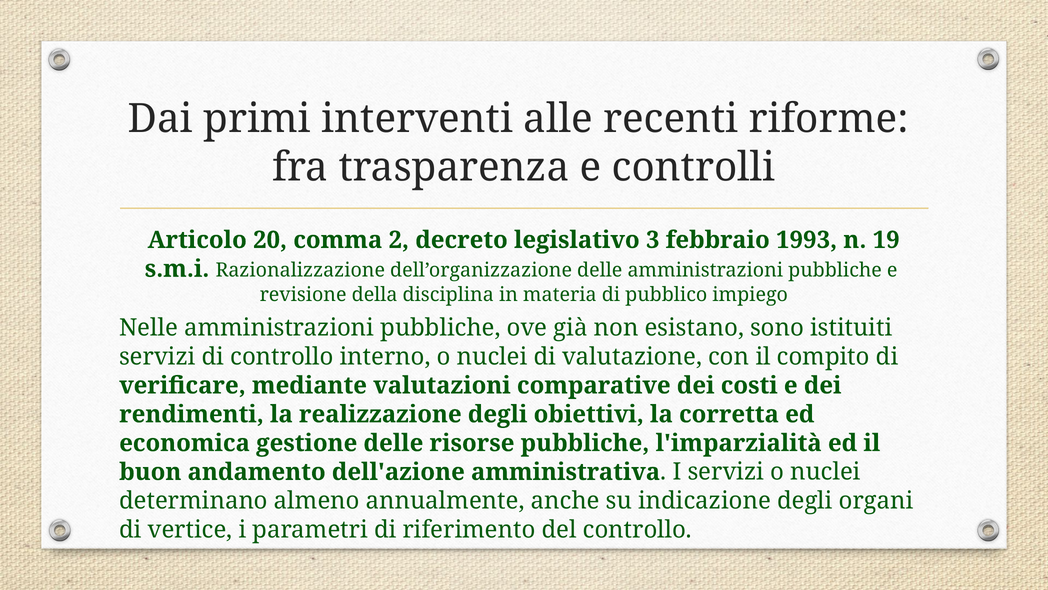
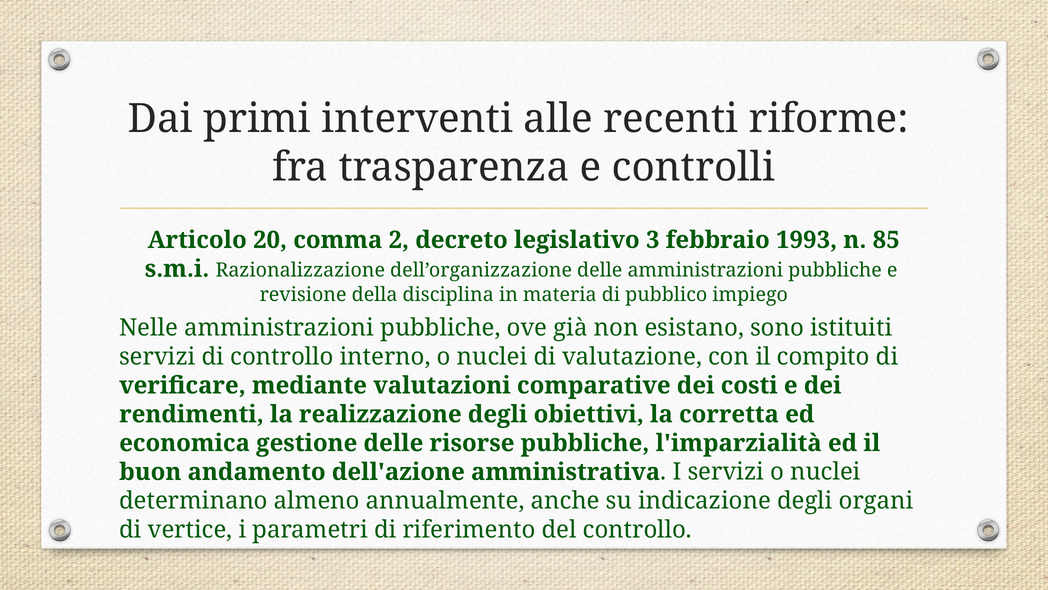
19: 19 -> 85 (886, 240)
